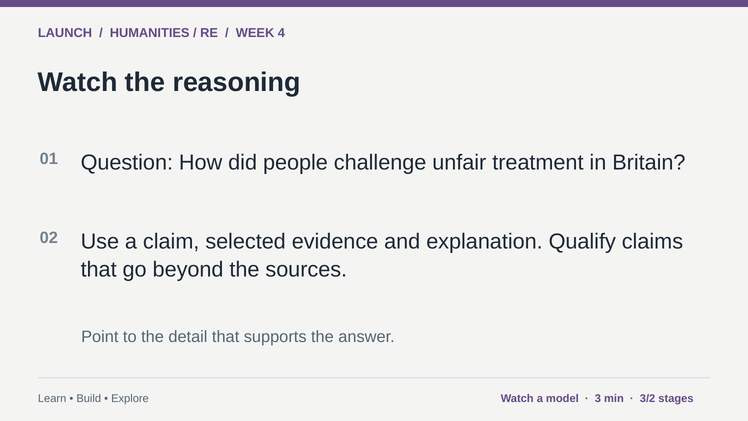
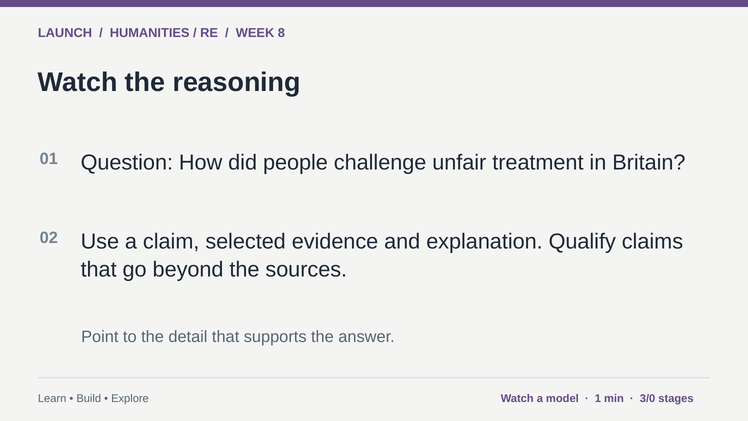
4: 4 -> 8 (281, 33)
3: 3 -> 1 (598, 398)
3/2: 3/2 -> 3/0 (648, 398)
